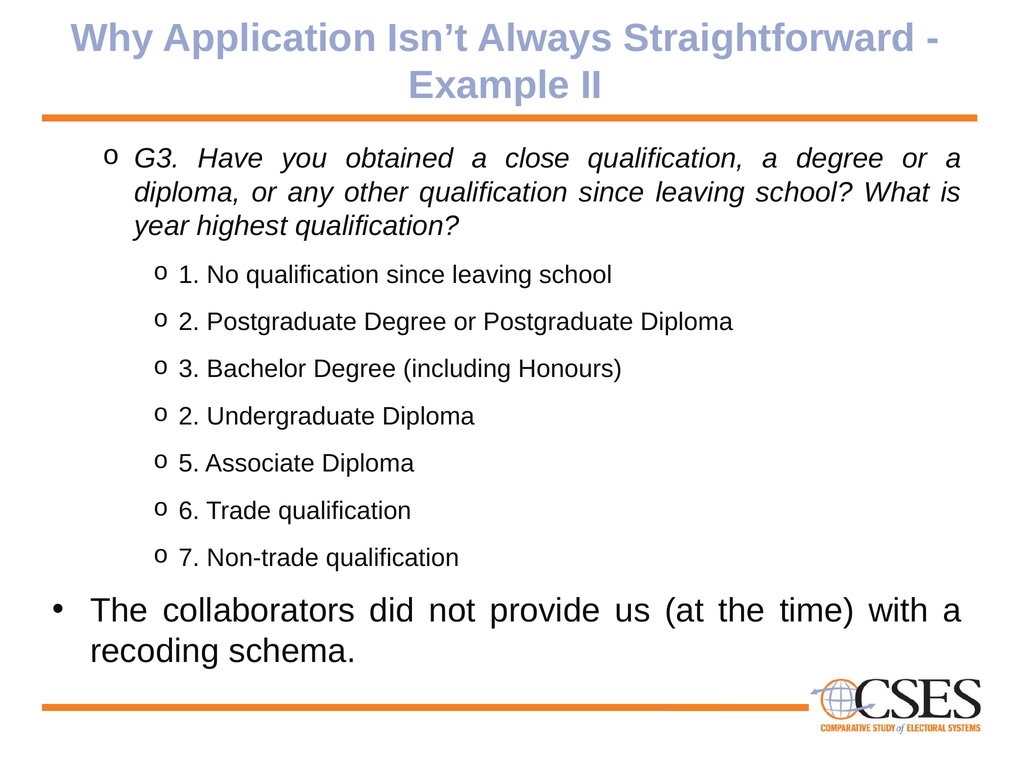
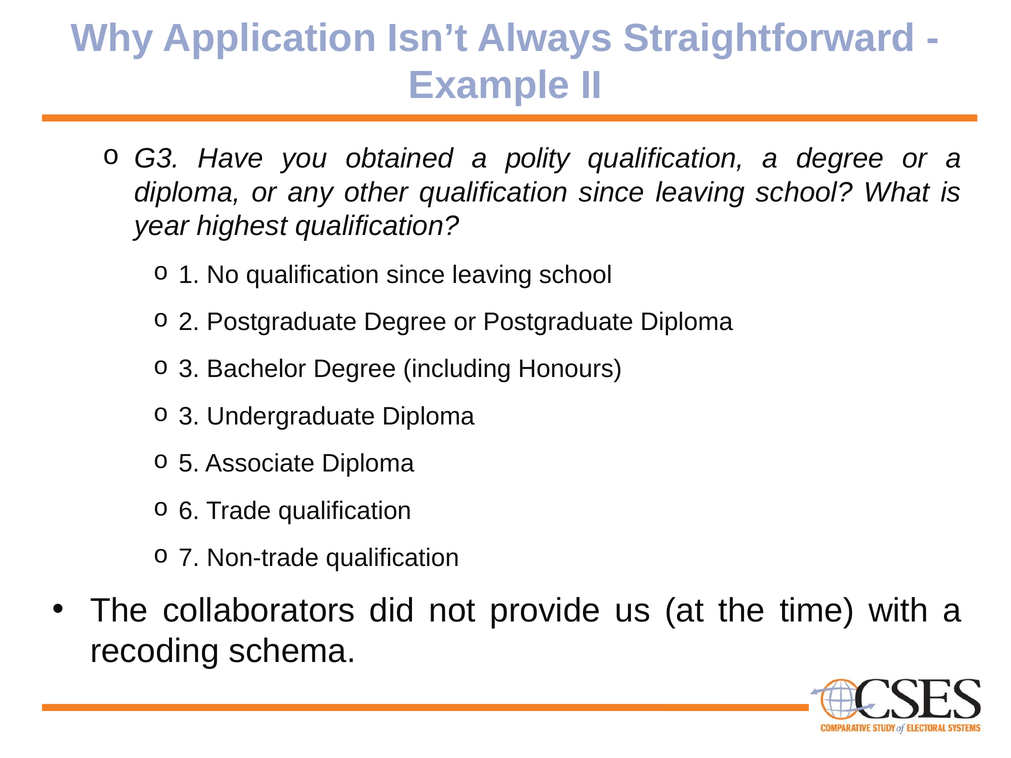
close: close -> polity (538, 159)
2: 2 -> 3 (189, 416)
